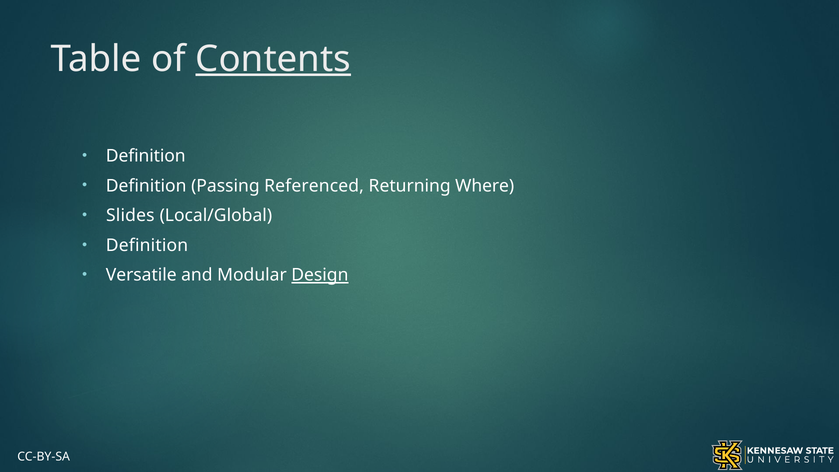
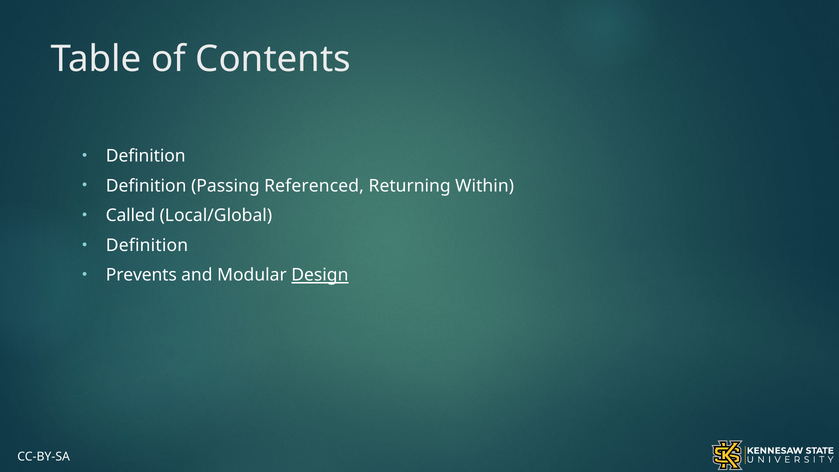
Contents underline: present -> none (273, 59)
Where: Where -> Within (485, 186)
Slides: Slides -> Called (131, 216)
Versatile: Versatile -> Prevents (141, 275)
